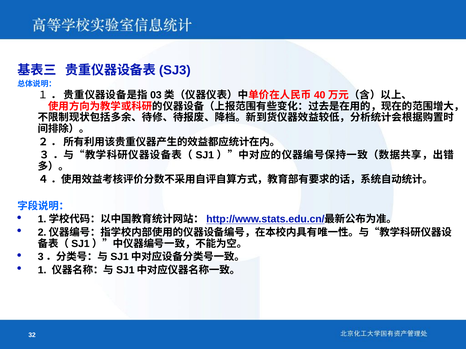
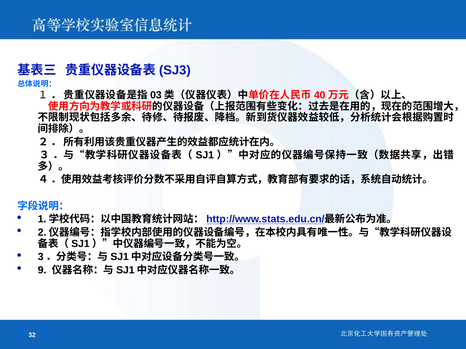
1: 1 -> 9 (42, 270)
